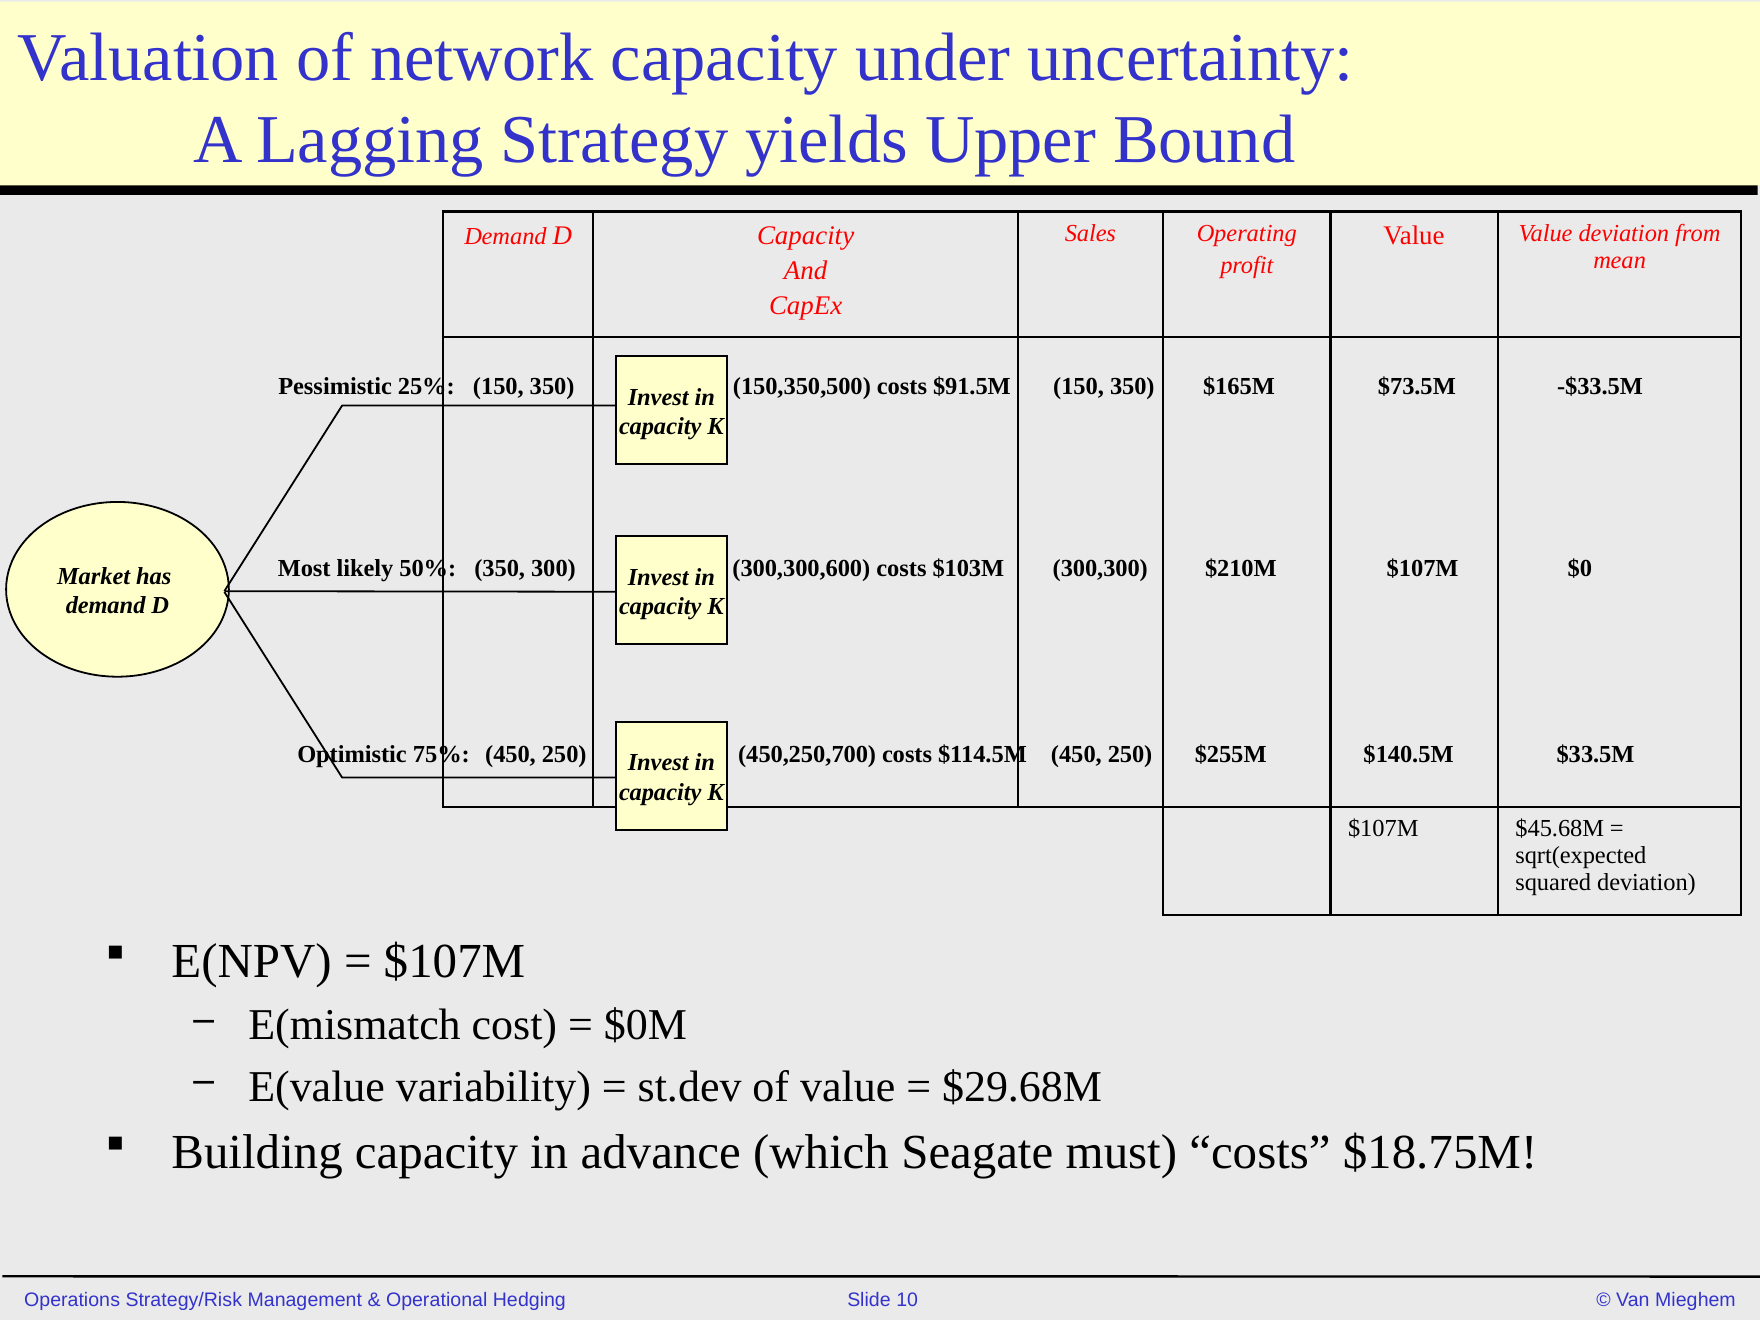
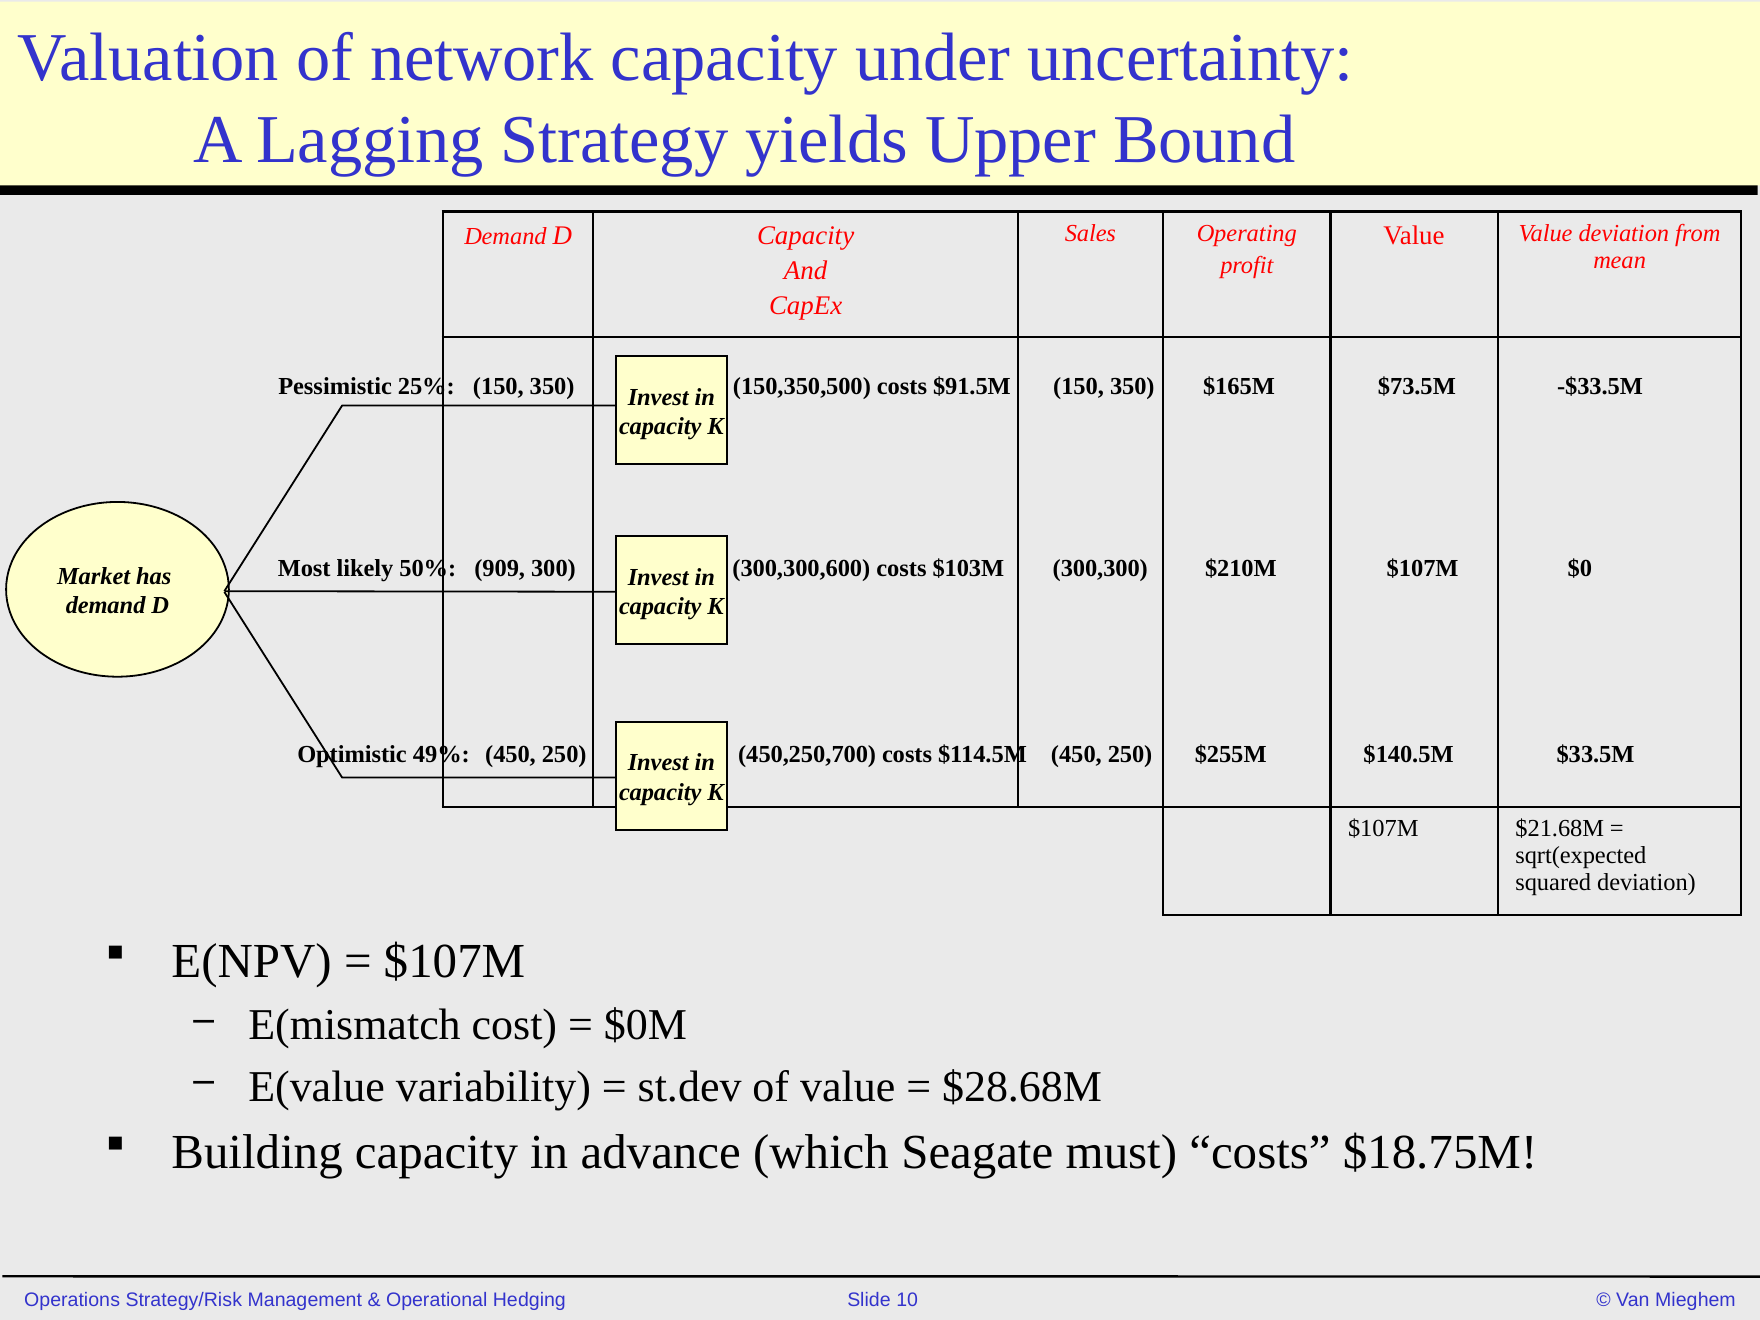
50% 350: 350 -> 909 (500, 568)
75%: 75% -> 49% (441, 755)
$45.68M: $45.68M -> $21.68M (1560, 829)
$29.68M: $29.68M -> $28.68M (1022, 1087)
